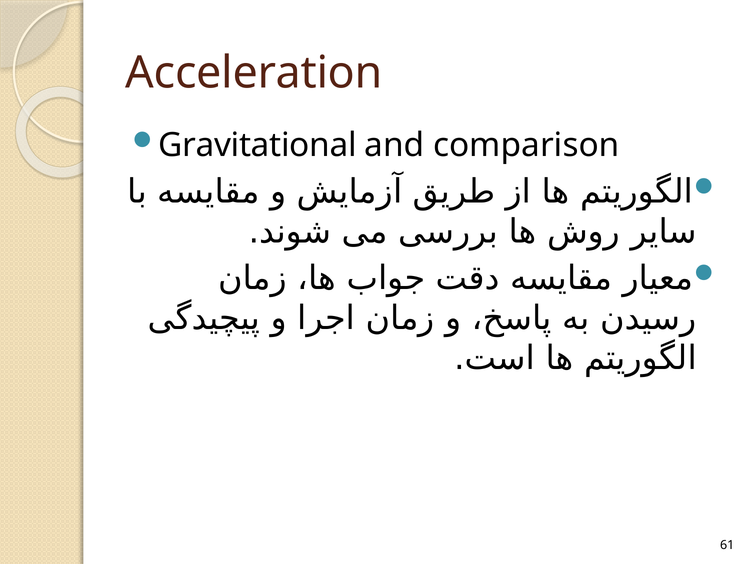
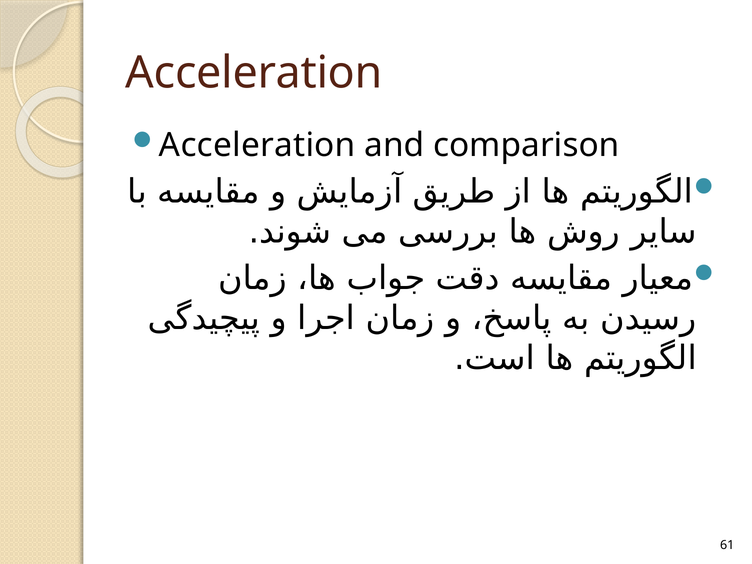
Gravitational: Gravitational -> Acceleration (257, 145)
